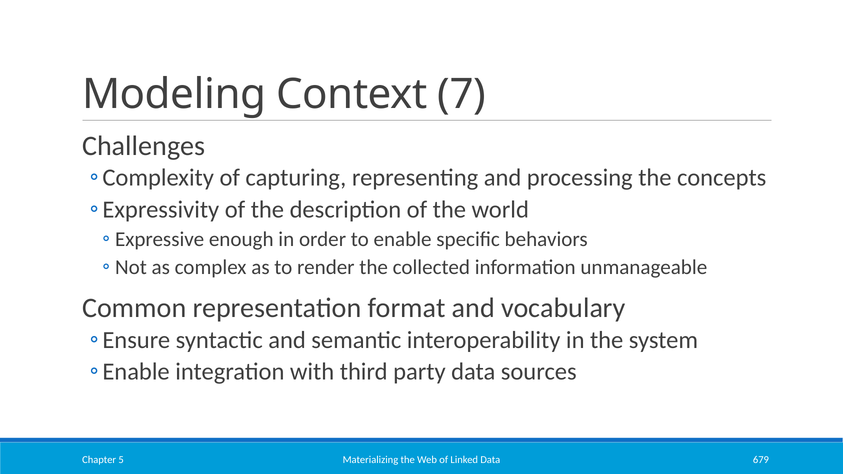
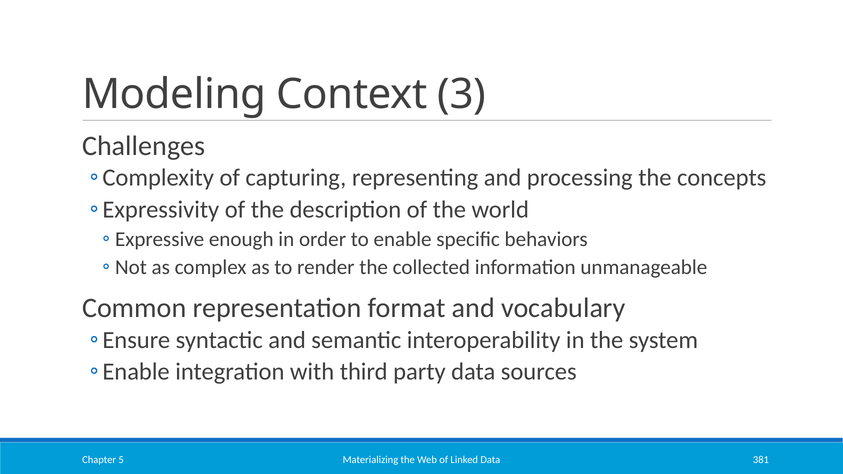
7: 7 -> 3 (462, 94)
679: 679 -> 381 (761, 460)
